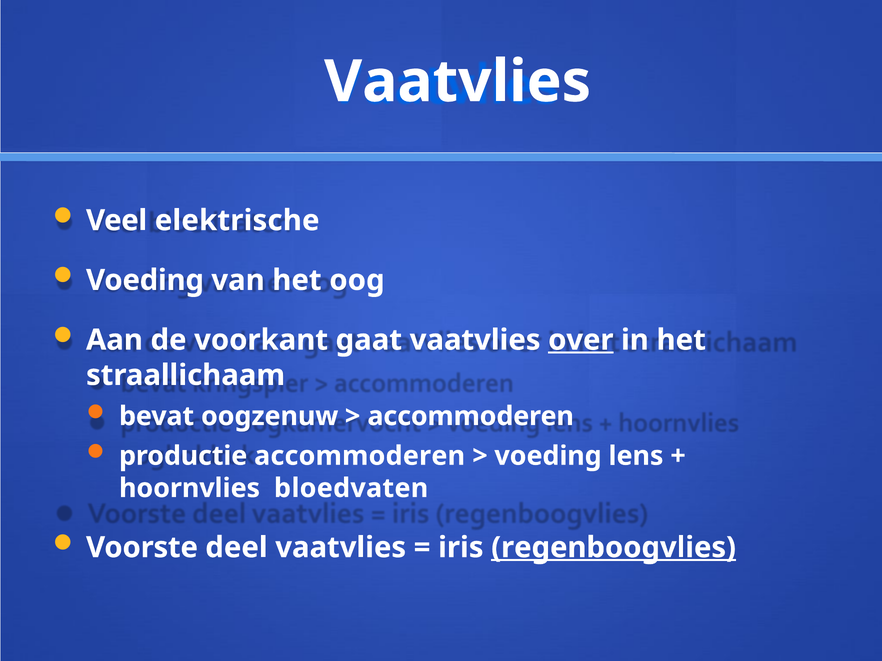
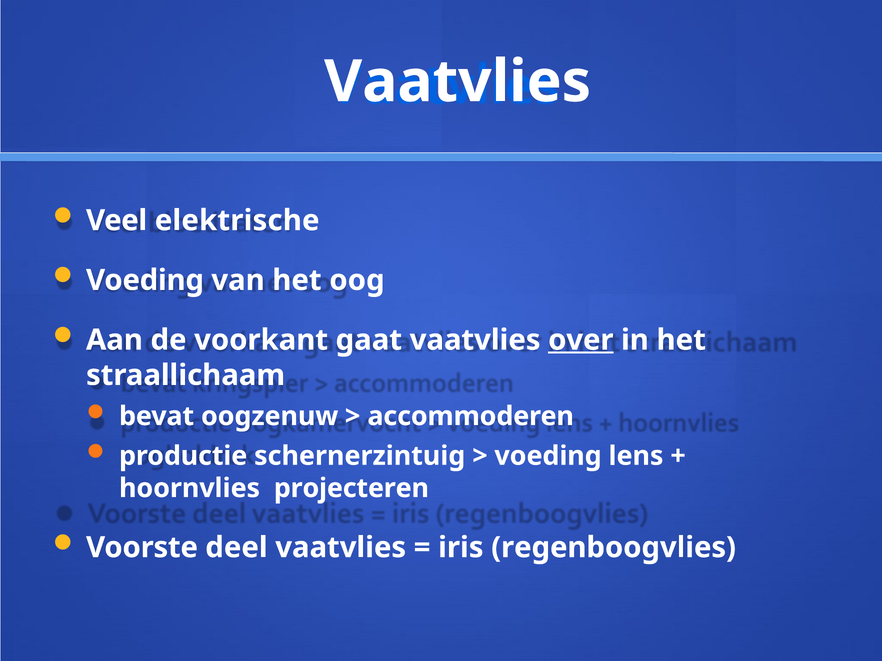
productie accommoderen: accommoderen -> schernerzintuig (360, 456)
bloedvaten: bloedvaten -> projecteren (351, 489)
regenboogvlies underline: present -> none (614, 548)
